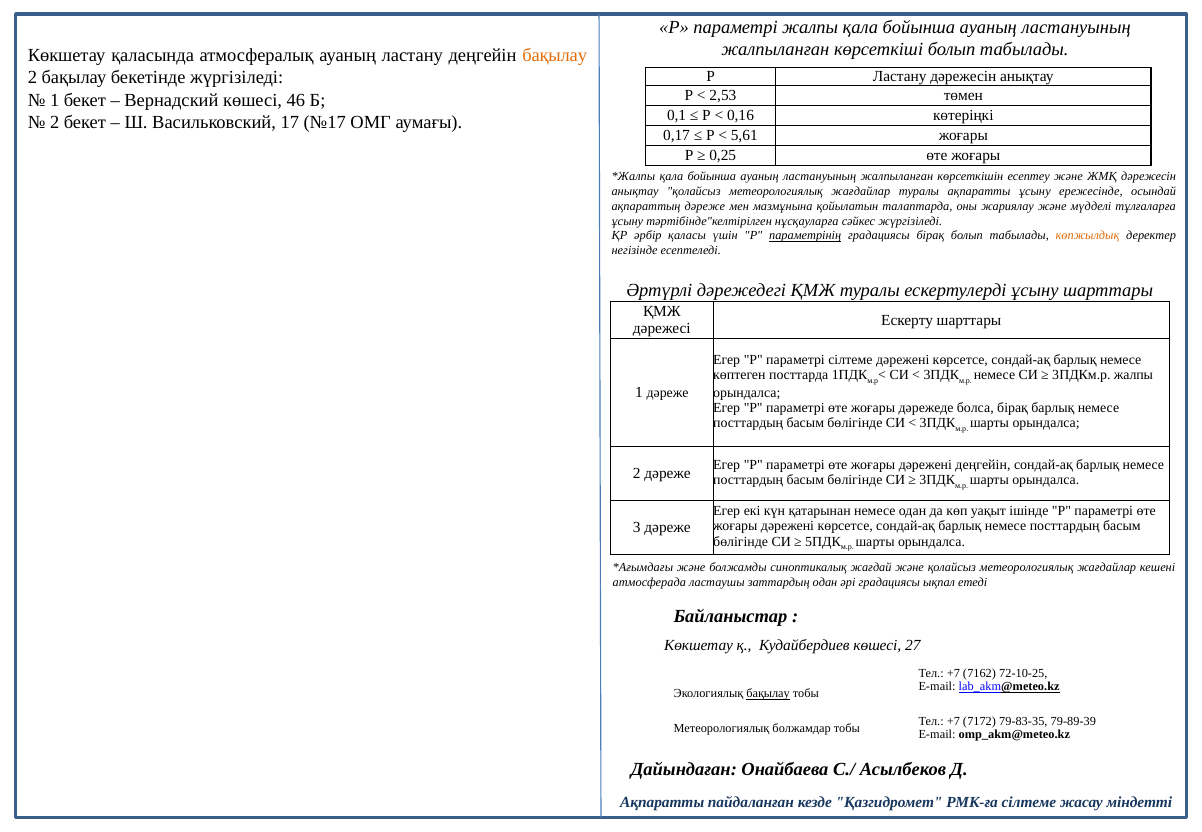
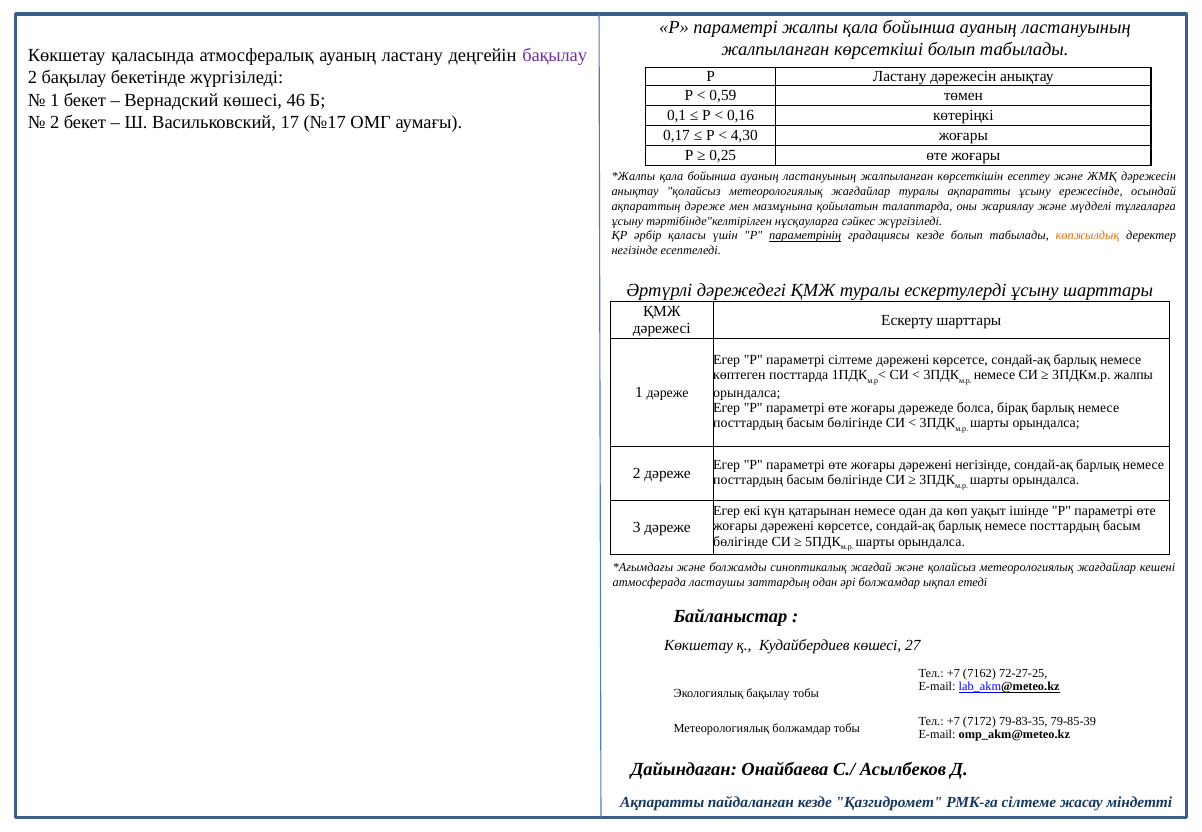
бақылау colour: orange -> purple (555, 56)
2,53: 2,53 -> 0,59 (723, 96)
5,61: 5,61 -> 4,30 (744, 135)
градациясы бірақ: бірақ -> кезде (930, 236)
дәрежені деңгейін: деңгейін -> негізінде (983, 465)
әрі градациясы: градациясы -> болжамдар (889, 582)
72-10-25: 72-10-25 -> 72-27-25 (1023, 673)
бақылау underline: present -> none (768, 694)
79-89-39: 79-89-39 -> 79-85-39 (1073, 721)
